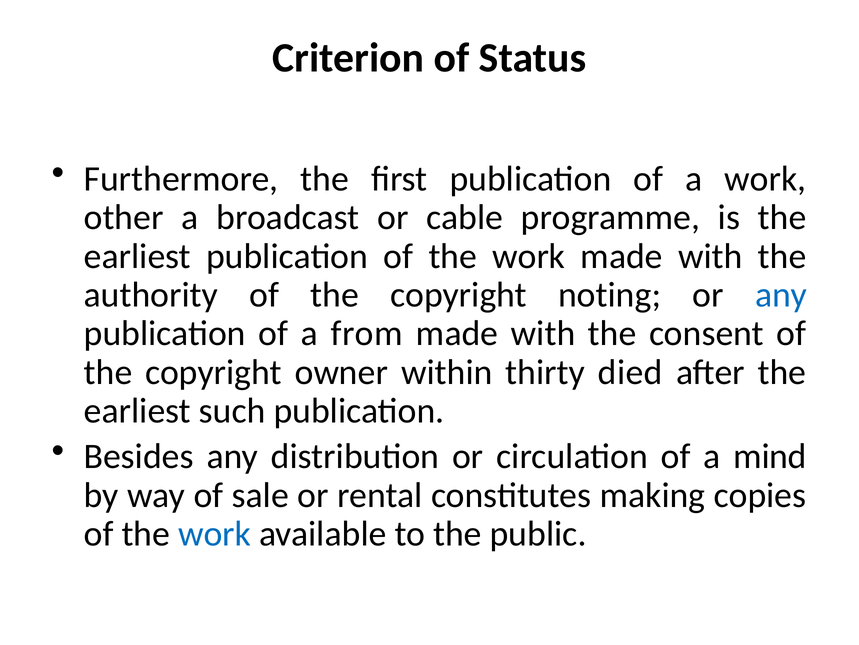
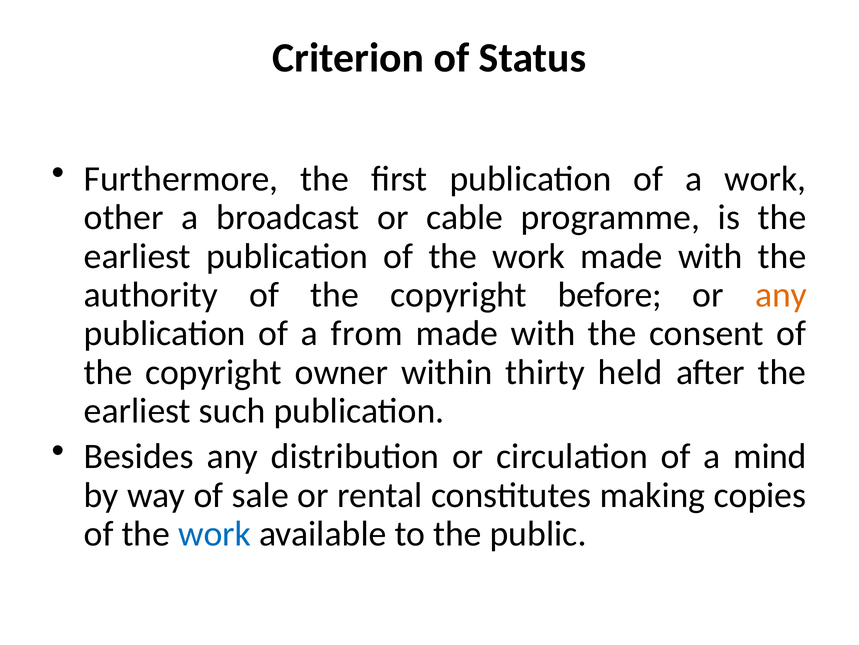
noting: noting -> before (610, 295)
any colour: blue -> orange (781, 295)
died: died -> held (630, 372)
